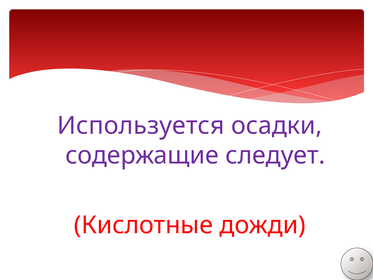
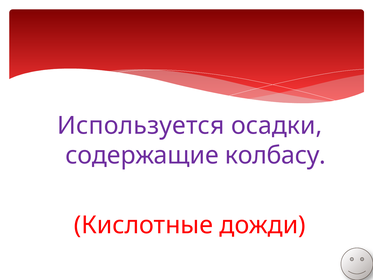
следует: следует -> колбасу (275, 155)
